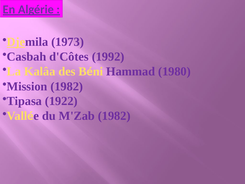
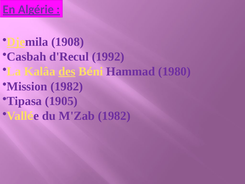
1973: 1973 -> 1908 (68, 42)
d'Côtes: d'Côtes -> d'Recul (69, 57)
des underline: none -> present (67, 71)
1922: 1922 -> 1905 (61, 101)
